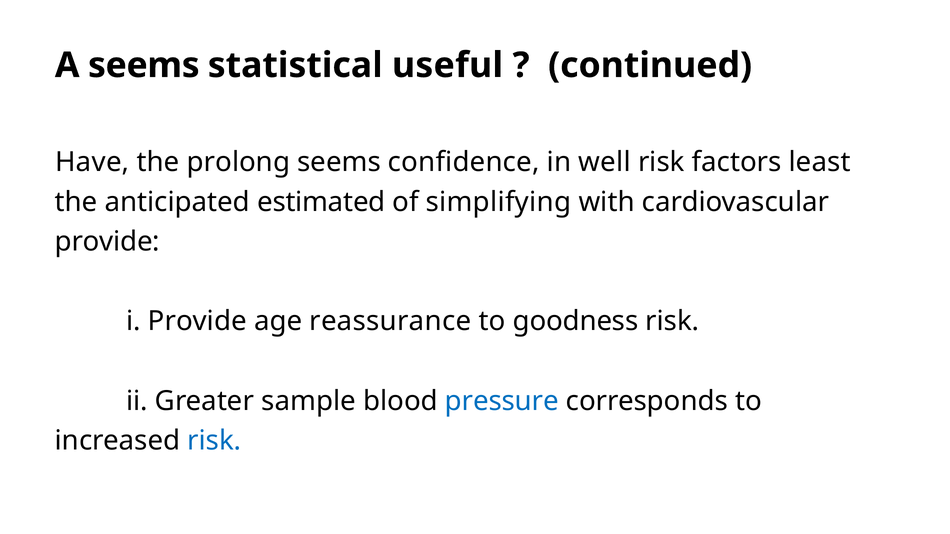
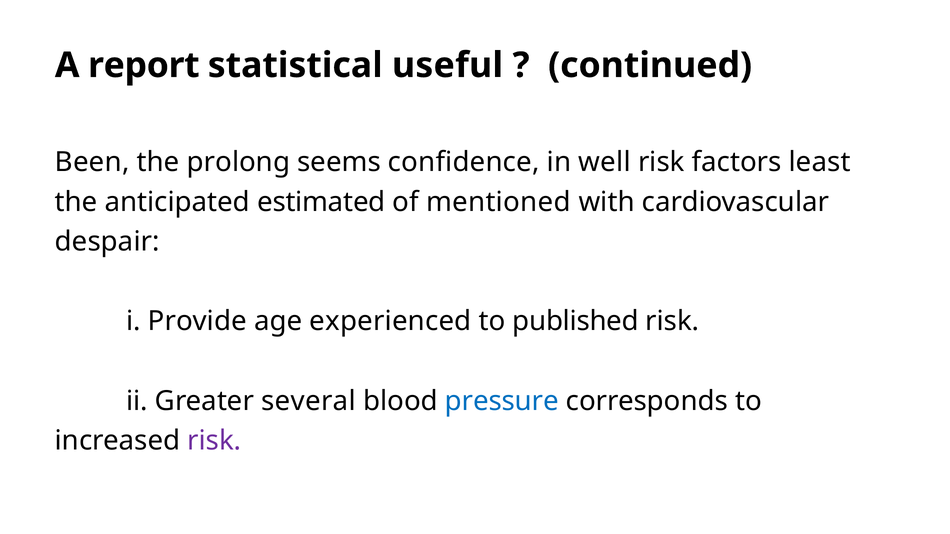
A seems: seems -> report (144, 65)
Have: Have -> Been (92, 162)
simplifying: simplifying -> mentioned (498, 202)
provide: provide -> despair (107, 242)
reassurance: reassurance -> experienced (390, 322)
goodness: goodness -> published (576, 322)
sample: sample -> several (309, 401)
risk colour: blue -> purple (214, 441)
